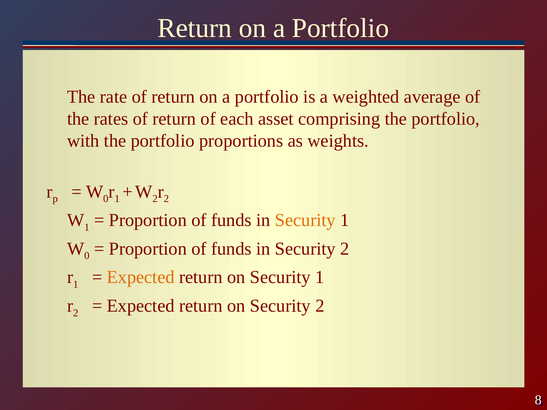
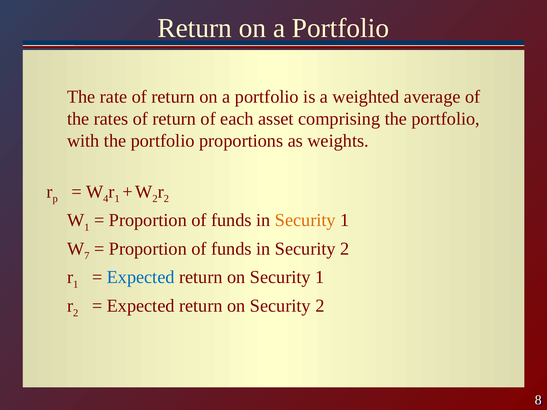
0: 0 -> 4 (106, 199)
0: 0 -> 7 (87, 256)
Expected colour: orange -> blue (141, 277)
